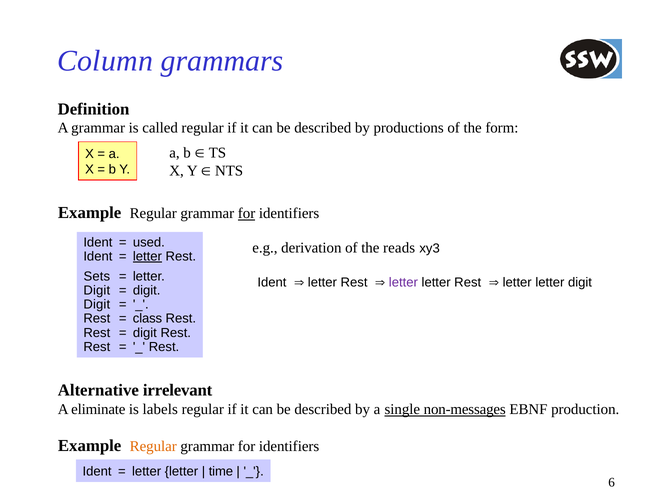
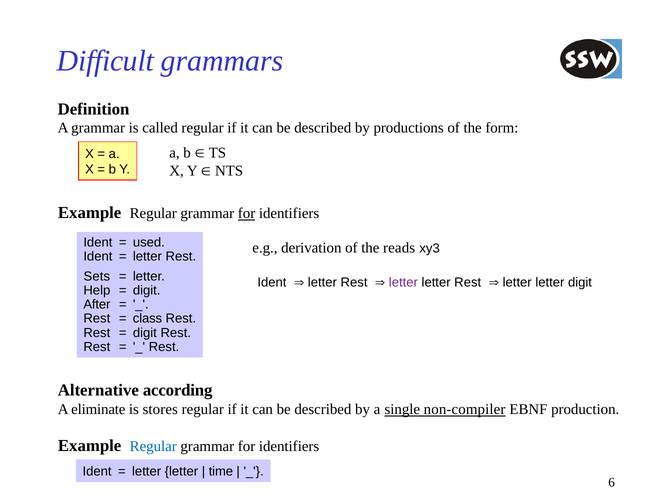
Column: Column -> Difficult (105, 61)
letter underline: present -> none (147, 256)
Digit: Digit -> Help (97, 290)
Digit: Digit -> After (97, 304)
irrelevant: irrelevant -> according (178, 390)
labels: labels -> stores (160, 409)
non-messages: non-messages -> non-compiler (465, 409)
Regular colour: orange -> blue (153, 446)
